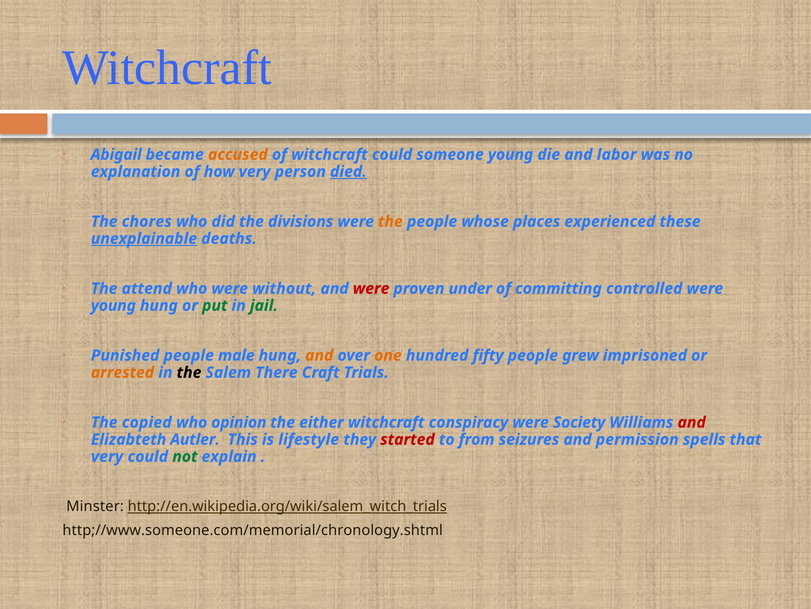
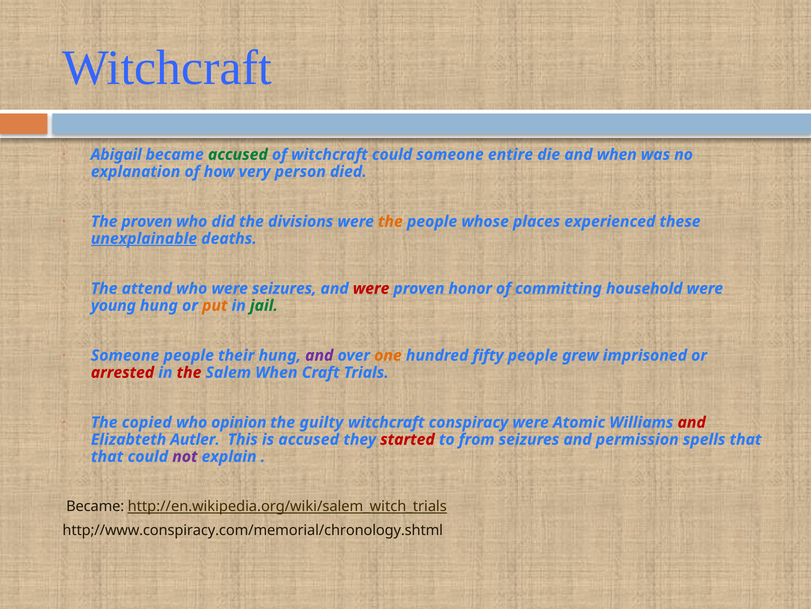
accused colour: orange -> green (238, 154)
someone young: young -> entire (510, 154)
and labor: labor -> when (617, 154)
died underline: present -> none (348, 171)
The chores: chores -> proven (147, 221)
were without: without -> seizures (284, 288)
under: under -> honor (470, 288)
controlled: controlled -> household (644, 288)
put colour: green -> orange (215, 305)
Punished: Punished -> Someone (125, 355)
male: male -> their (236, 355)
and colour: orange -> purple (319, 355)
arrested colour: orange -> red (122, 372)
the colour: black -> red (189, 372)
Salem There: There -> When (276, 372)
either: either -> guilty (321, 422)
Society: Society -> Atomic (579, 422)
is lifestyle: lifestyle -> accused (309, 439)
very: very -> that (107, 456)
not colour: green -> purple (185, 456)
Minster: Minster -> Became (95, 506)
http;//www.someone.com/memorial/chronology.shtml: http;//www.someone.com/memorial/chronology.shtml -> http;//www.conspiracy.com/memorial/chronology.shtml (253, 530)
